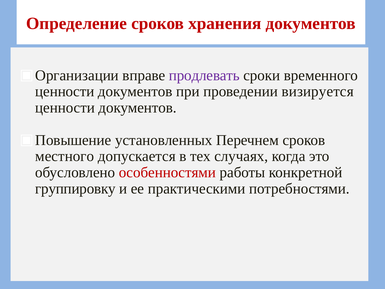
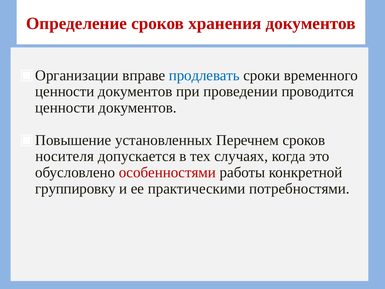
продлевать colour: purple -> blue (204, 75)
визируется: визируется -> проводится (318, 91)
местного: местного -> носителя (65, 156)
